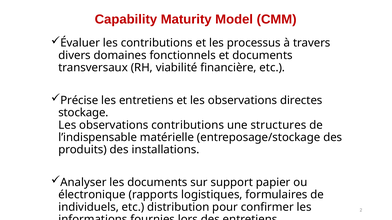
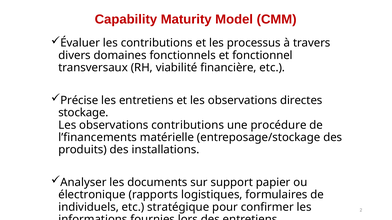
et documents: documents -> fonctionnel (263, 55)
structures: structures -> procédure (279, 125)
l’indispensable: l’indispensable -> l’financements (98, 138)
distribution: distribution -> stratégique (178, 207)
